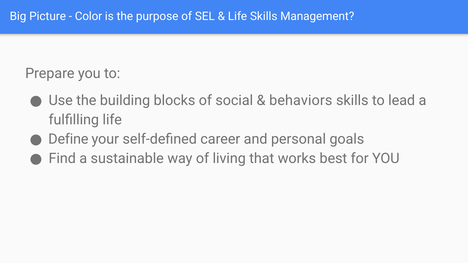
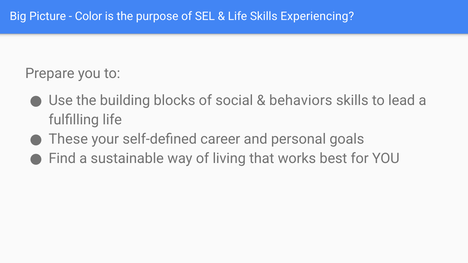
Management: Management -> Experiencing (317, 16)
Define: Define -> These (68, 139)
